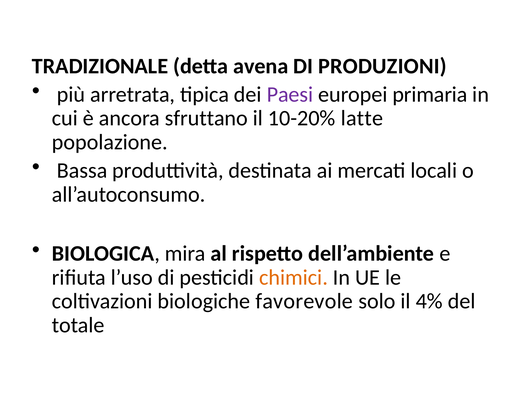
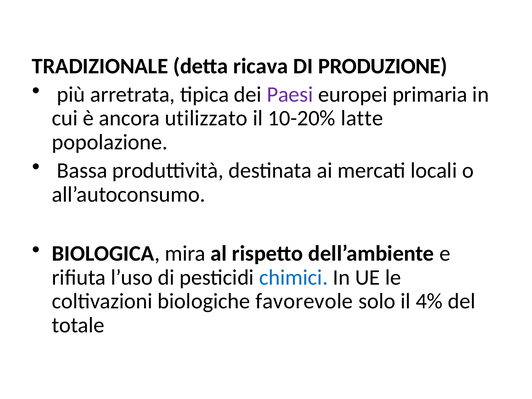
avena: avena -> ricava (261, 66)
PRODUZIONI: PRODUZIONI -> PRODUZIONE (383, 66)
sfruttano: sfruttano -> utilizzato (206, 118)
chimici colour: orange -> blue (294, 277)
